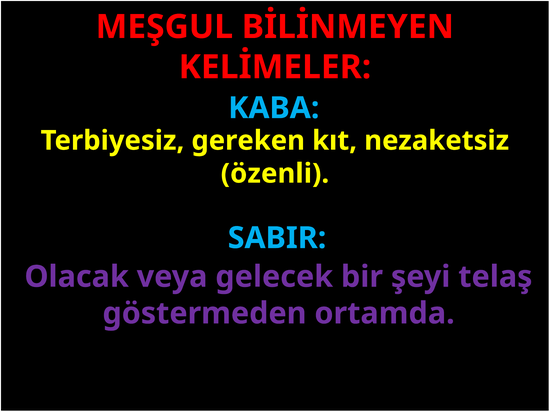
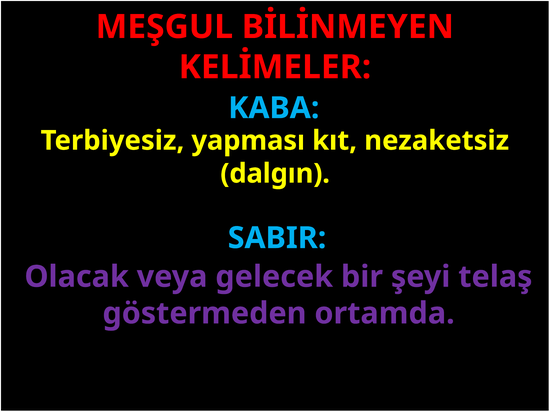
gereken: gereken -> yapması (248, 141)
özenli: özenli -> dalgın (275, 174)
